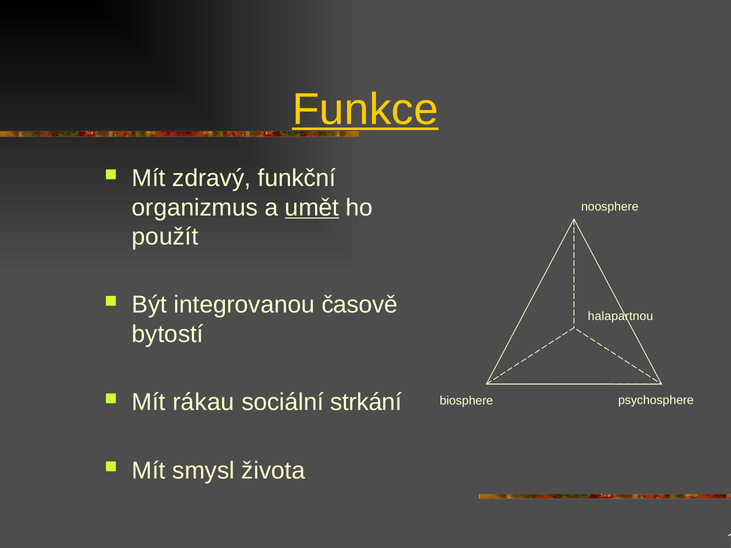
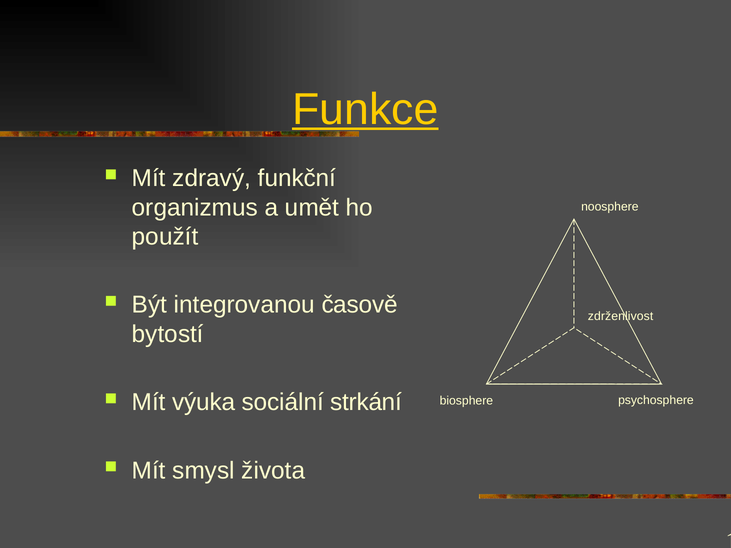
umět underline: present -> none (312, 208)
halapartnou: halapartnou -> zdrženlivost (621, 316)
rákau: rákau -> výuka (204, 402)
